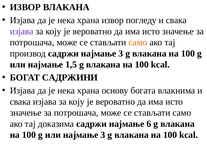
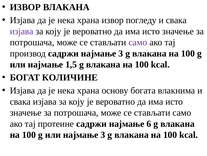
само colour: orange -> purple (138, 42)
САДРЖИНИ: САДРЖИНИ -> КОЛИЧИНЕ (70, 77)
доказима: доказима -> протеине (56, 123)
